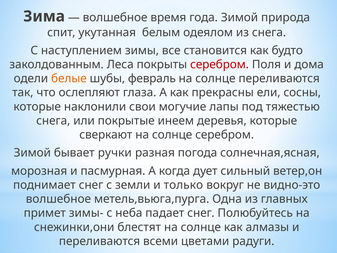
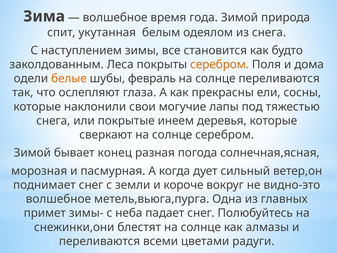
серебром colour: red -> orange (220, 64)
ручки: ручки -> конец (115, 153)
только: только -> короче (183, 185)
